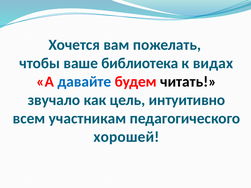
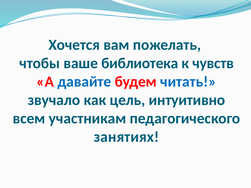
видах: видах -> чувств (213, 63)
читать colour: black -> blue (188, 82)
хорошей: хорошей -> занятиях (126, 137)
